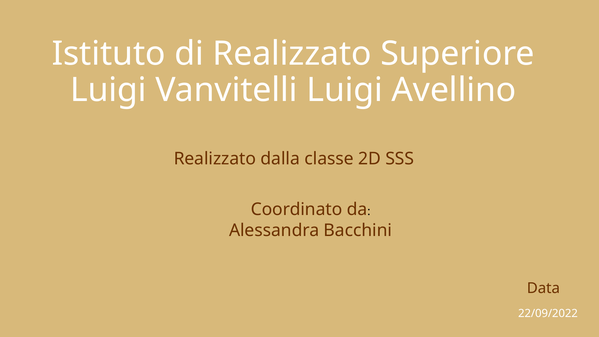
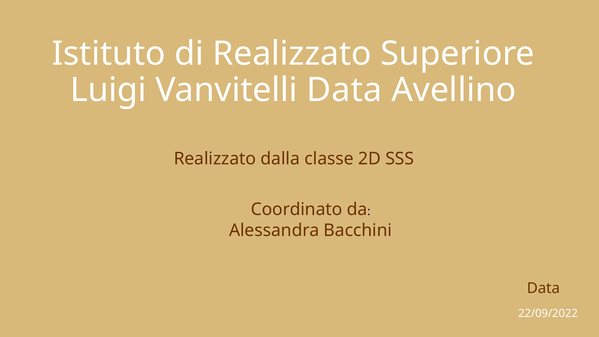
Vanvitelli Luigi: Luigi -> Data (344, 90)
